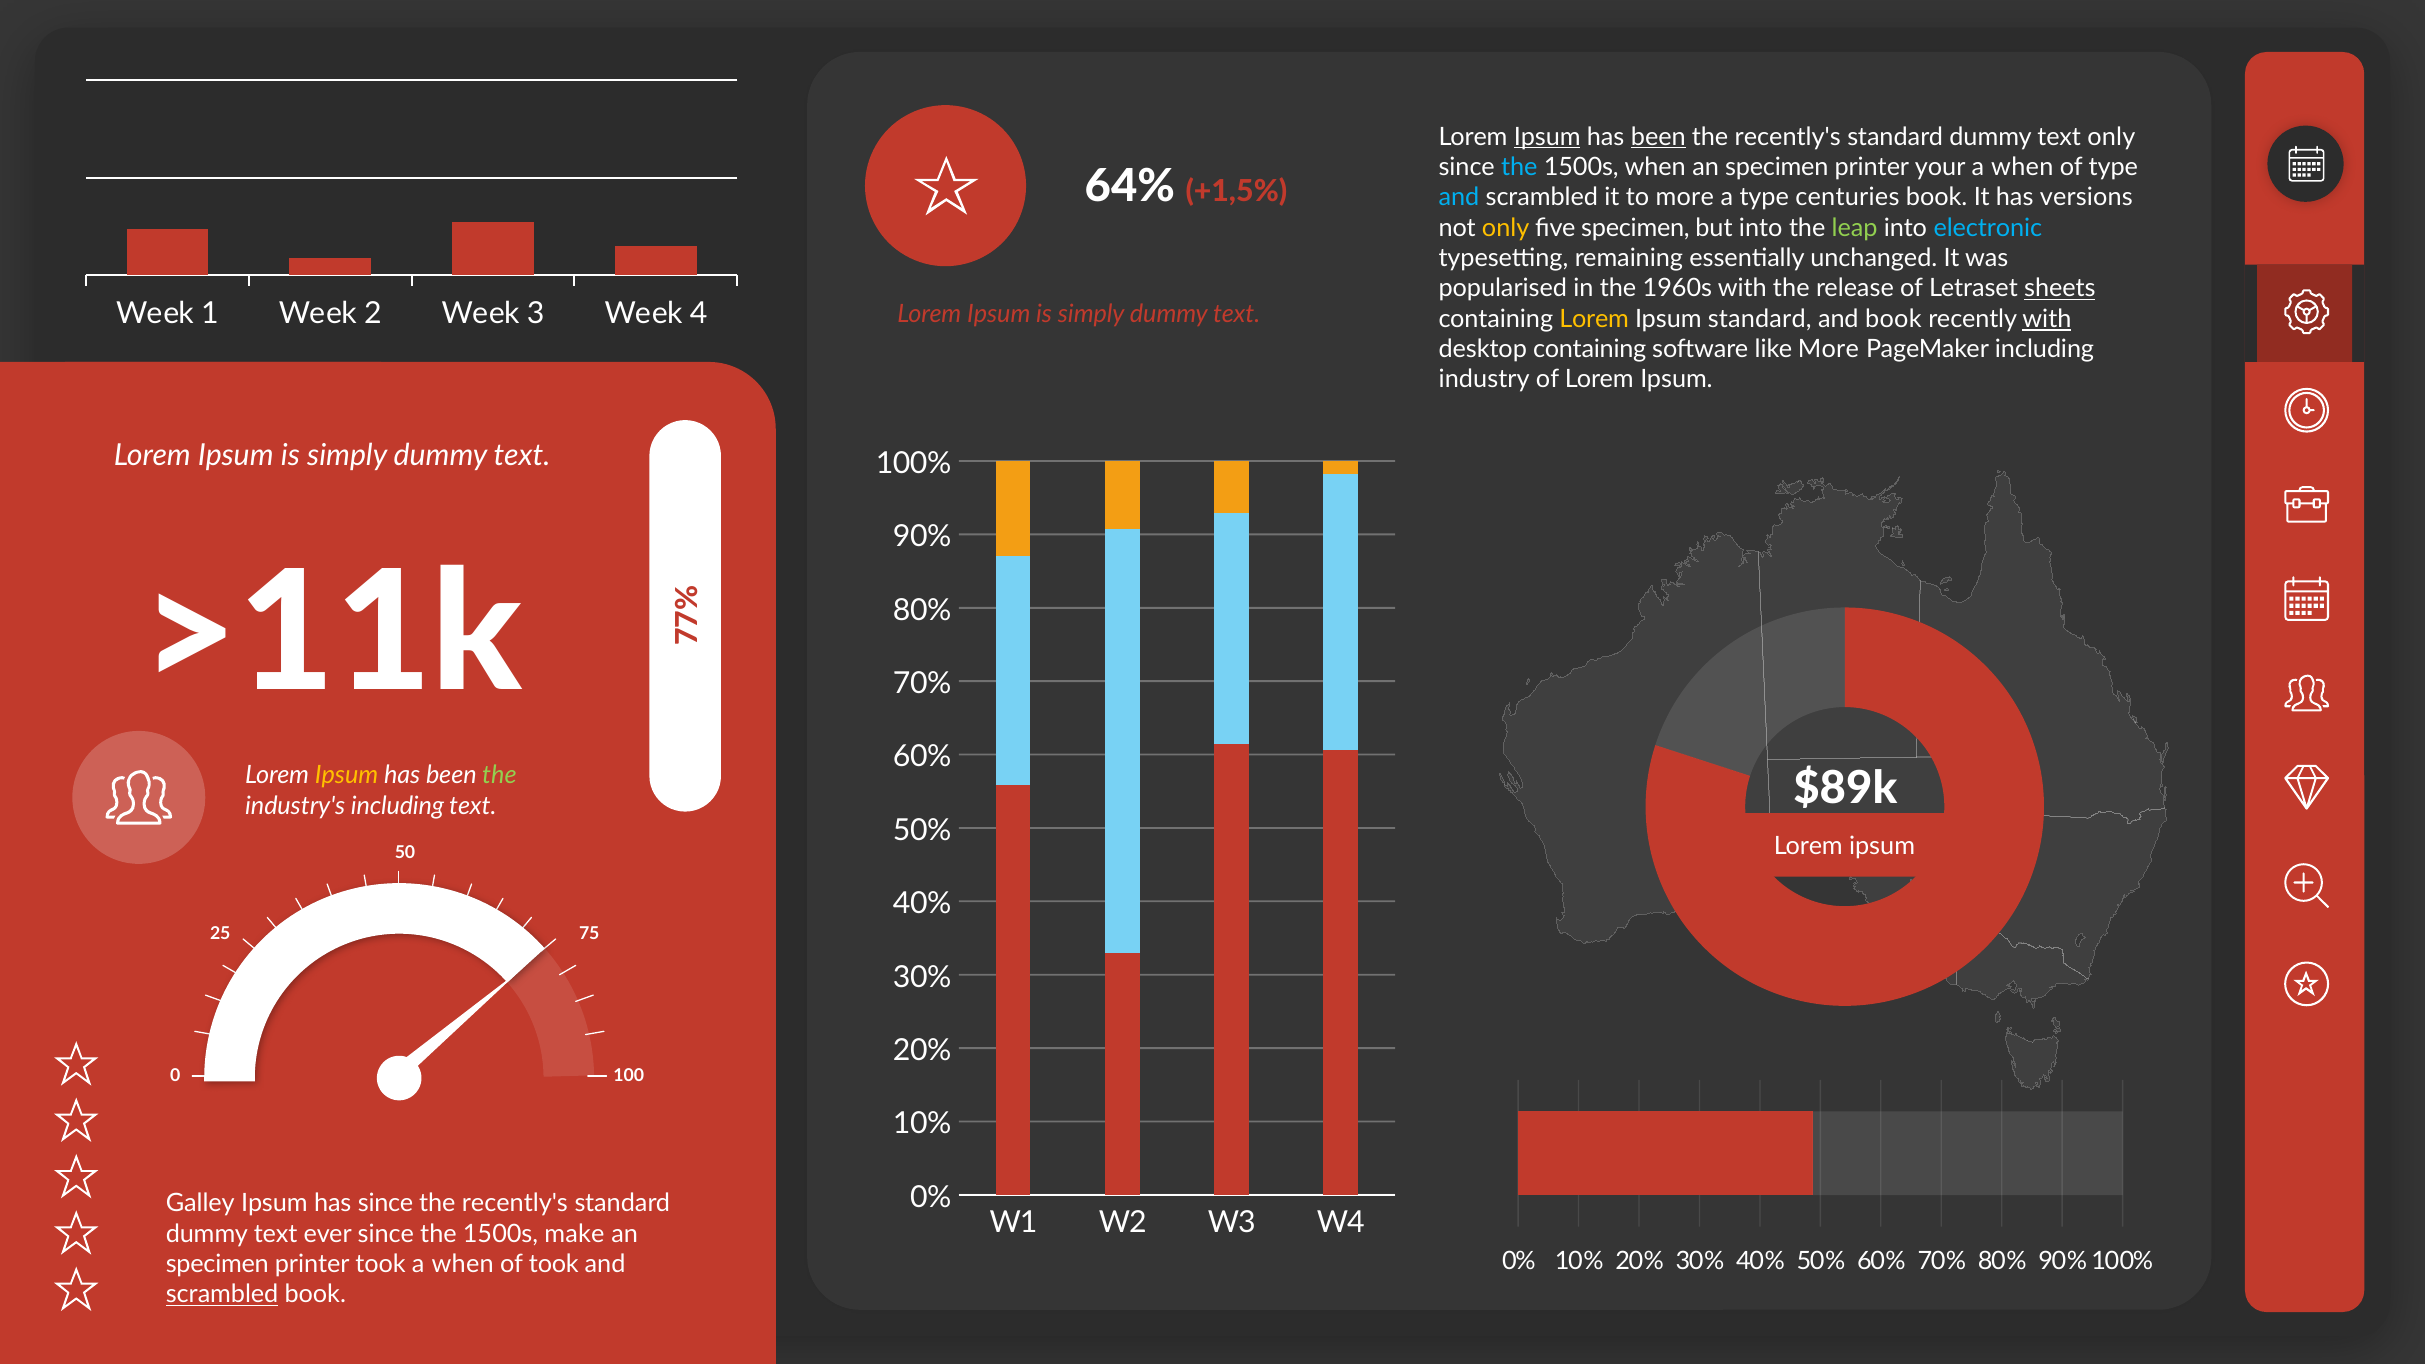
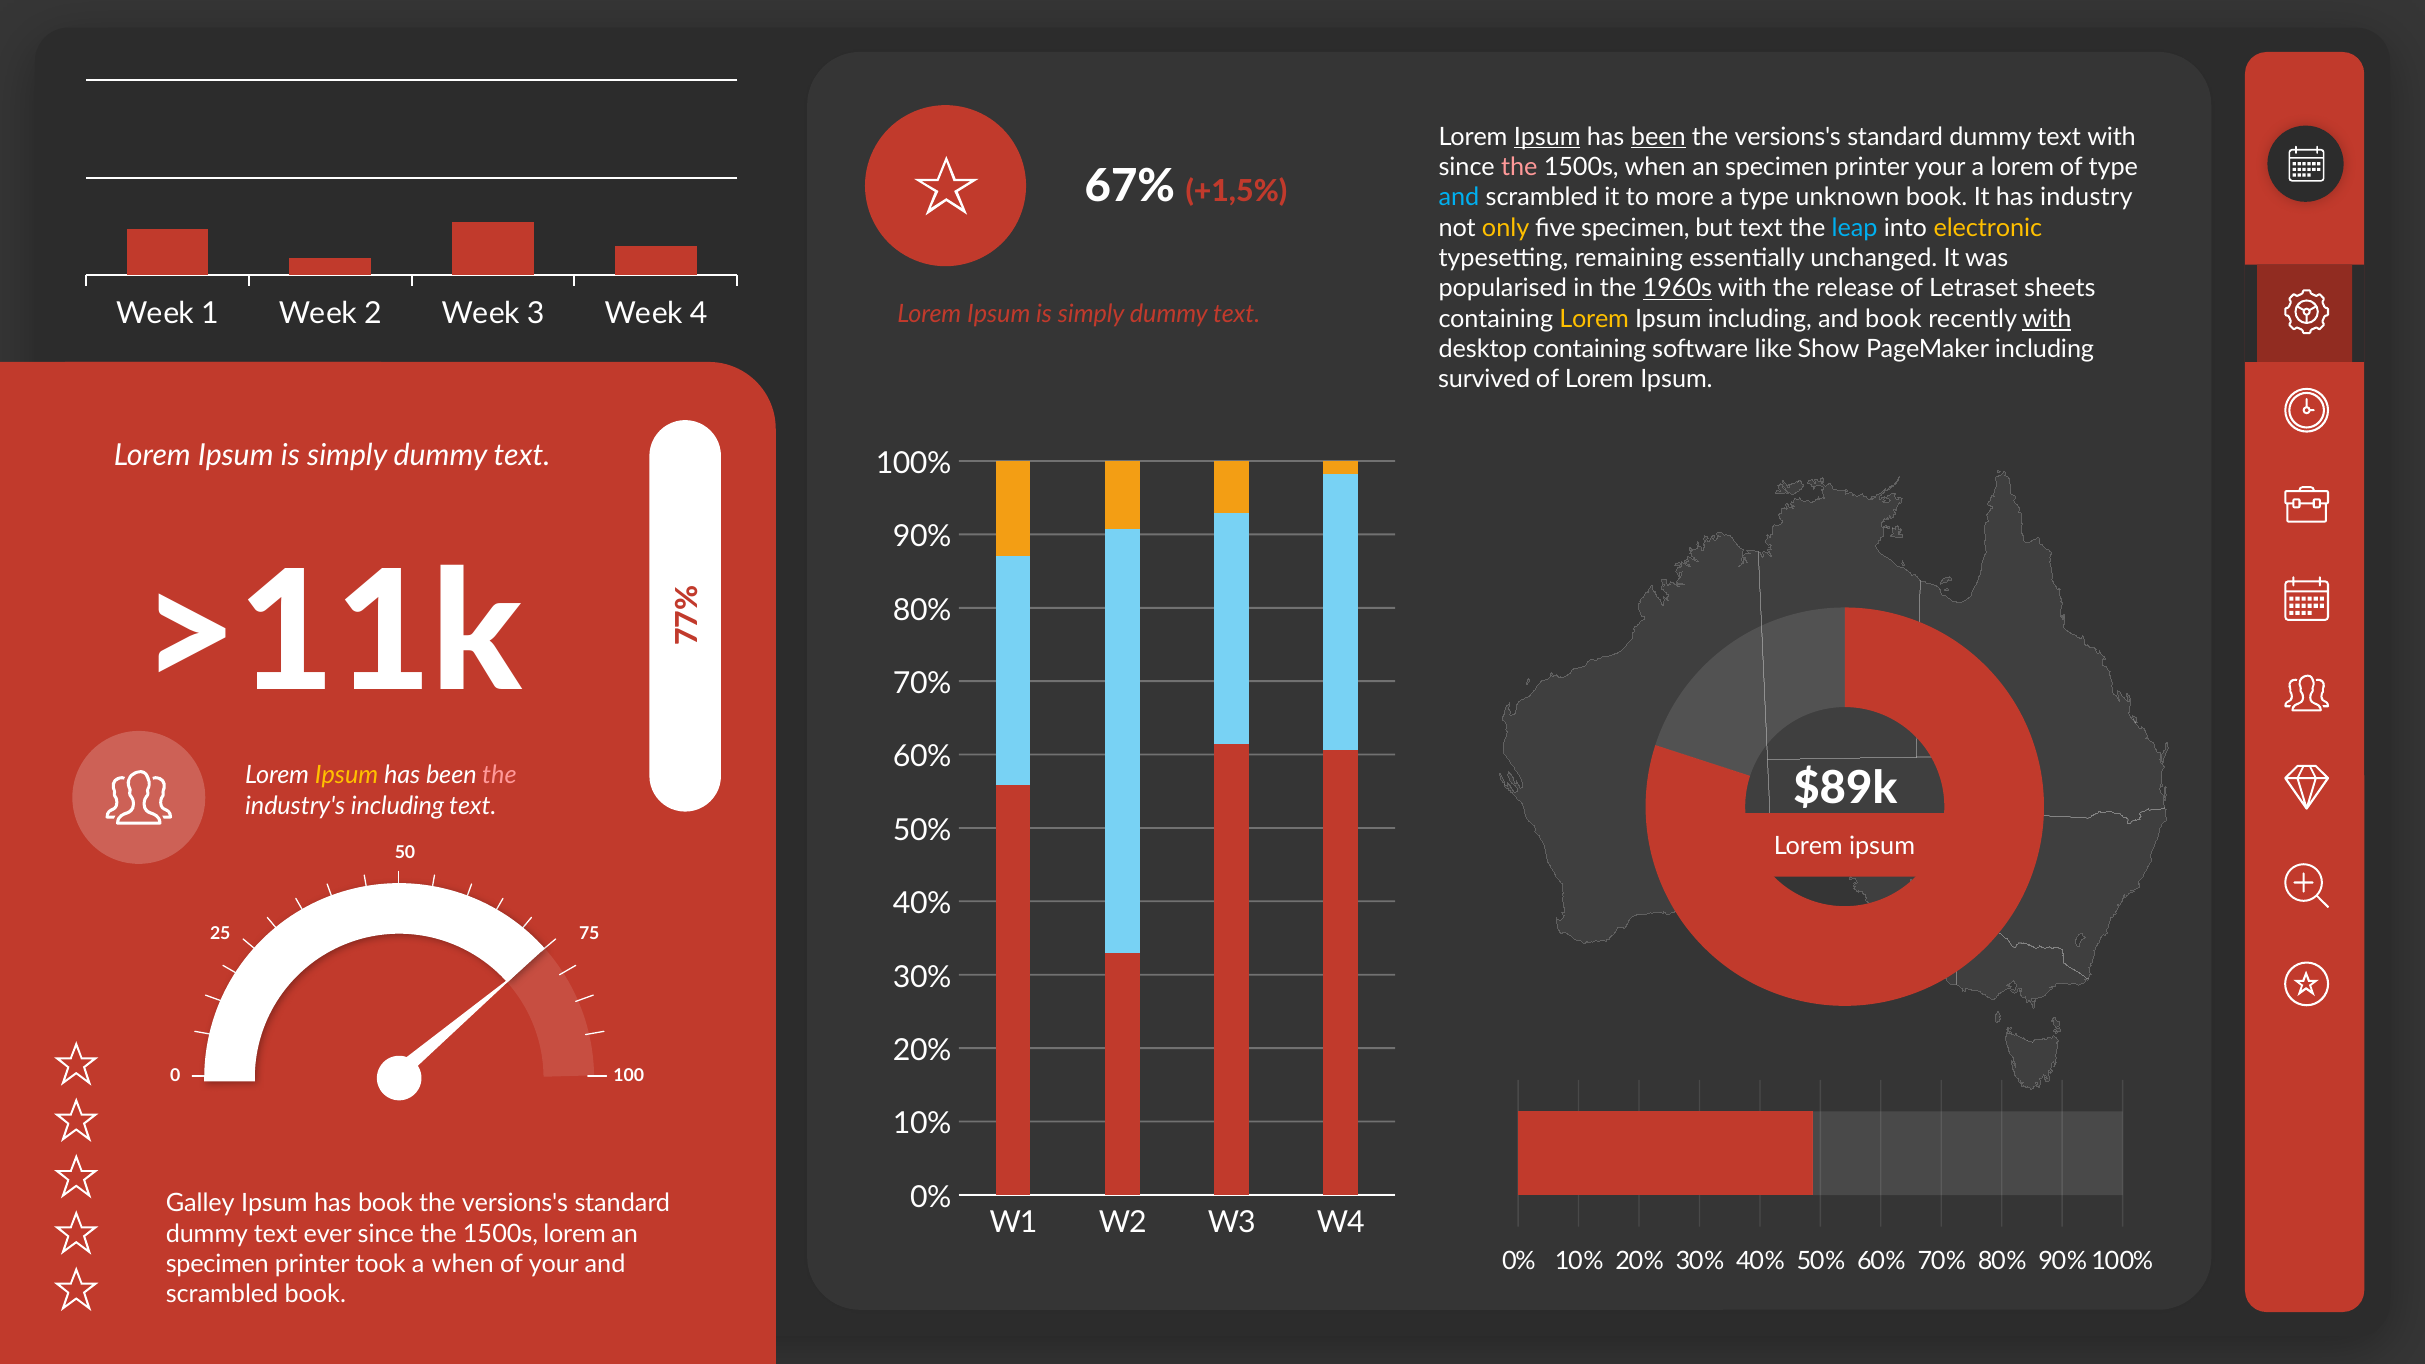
recently's: recently's -> versions's (1788, 137)
text only: only -> with (2112, 137)
the colour: light blue -> pink (1519, 167)
when: when -> lorem (2022, 167)
64%: 64% -> 67% (1130, 187)
centuries: centuries -> unknown (1847, 197)
versions: versions -> industry (2086, 197)
but into: into -> text (1761, 228)
leap colour: light green -> light blue (1855, 228)
electronic colour: light blue -> yellow (1988, 228)
1960s underline: none -> present (1677, 289)
sheets underline: present -> none (2060, 289)
Ipsum standard: standard -> including (1760, 319)
like More: More -> Show (1828, 349)
industry: industry -> survived (1484, 380)
the colour: light green -> pink (499, 775)
has since: since -> book (386, 1203)
recently's: recently's -> versions's (515, 1203)
1500s make: make -> lorem (575, 1234)
of took: took -> your (554, 1264)
scrambled underline: present -> none (222, 1295)
